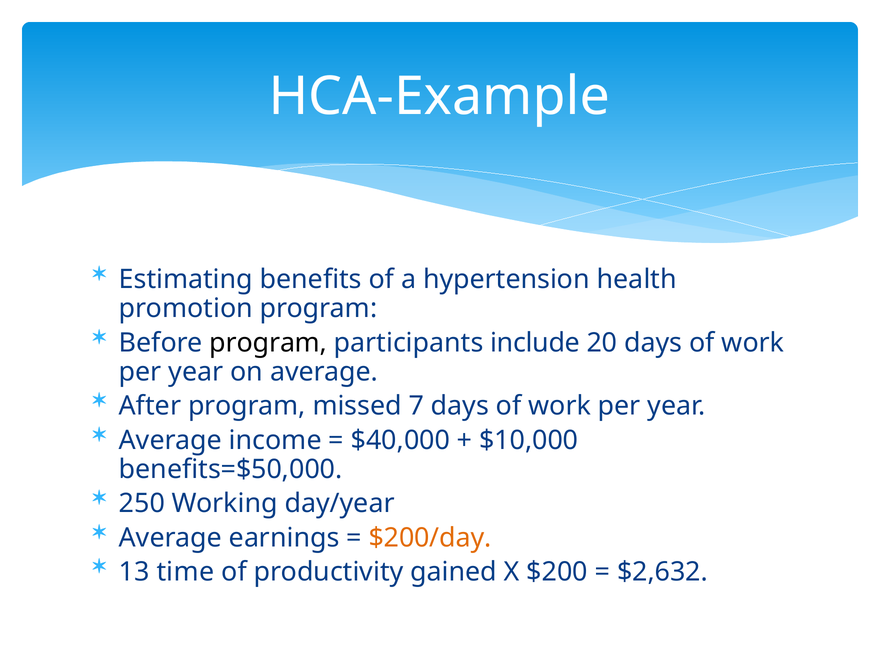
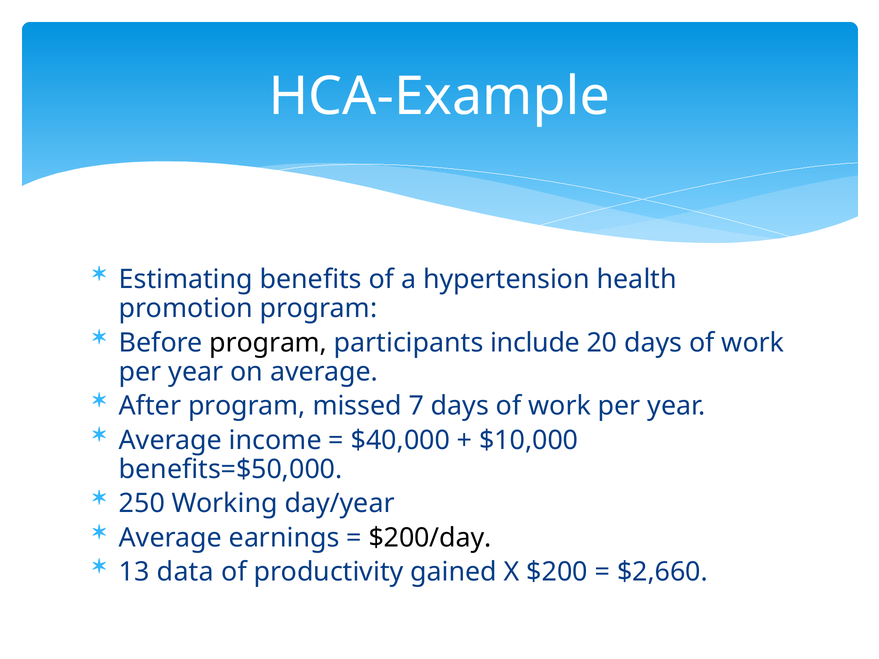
$200/day colour: orange -> black (430, 538)
time: time -> data (185, 572)
$2,632: $2,632 -> $2,660 (662, 572)
